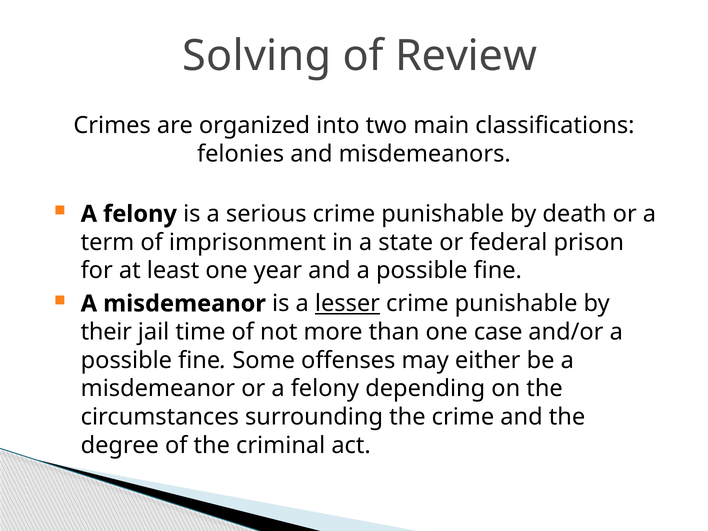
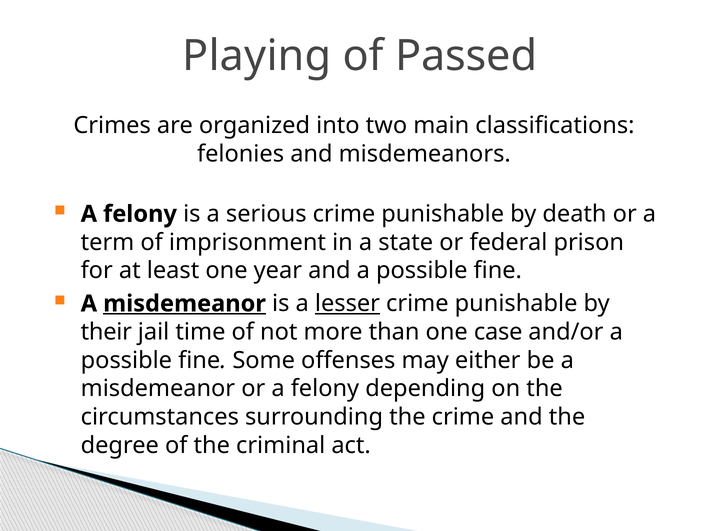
Solving: Solving -> Playing (257, 56)
Review: Review -> Passed (466, 56)
misdemeanor underline: none -> present (185, 304)
